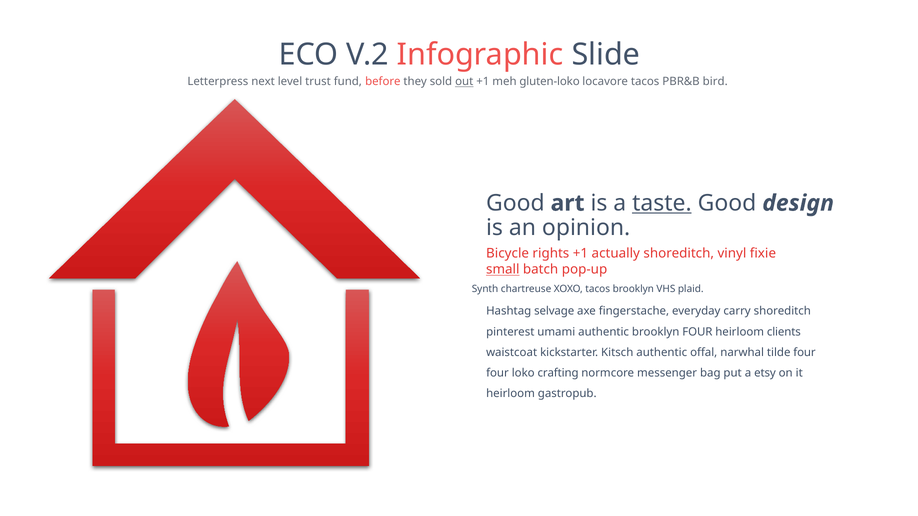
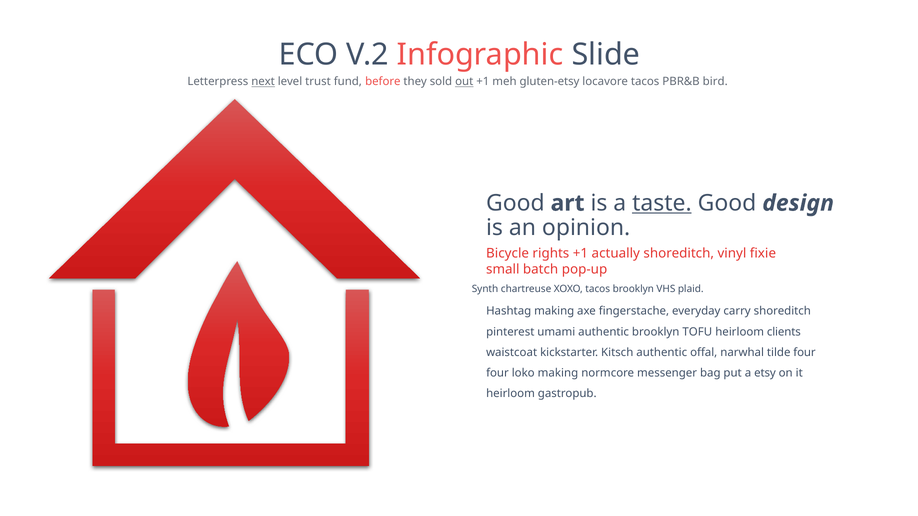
next underline: none -> present (263, 82)
gluten-loko: gluten-loko -> gluten-etsy (550, 82)
small underline: present -> none (503, 270)
Hashtag selvage: selvage -> making (554, 311)
brooklyn FOUR: FOUR -> TOFU (697, 332)
loko crafting: crafting -> making (558, 373)
